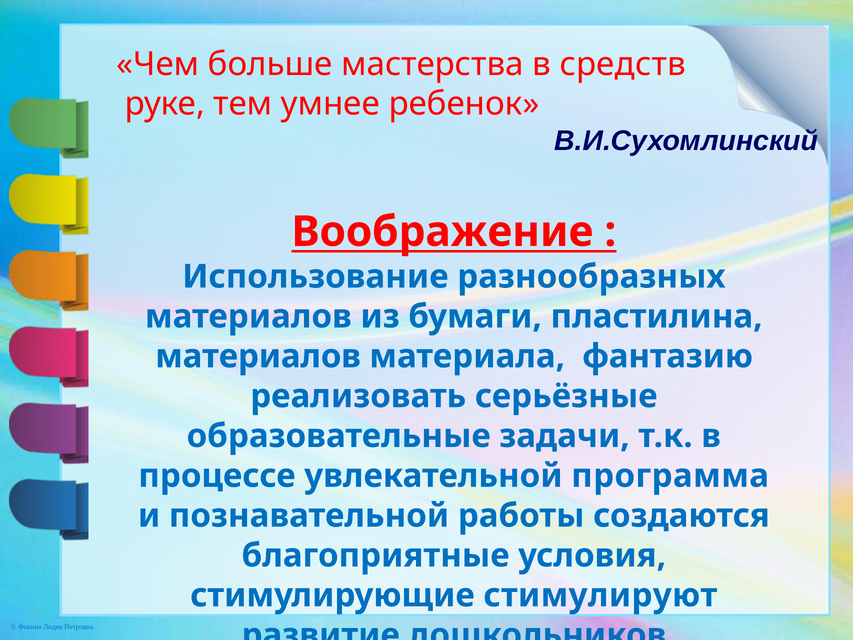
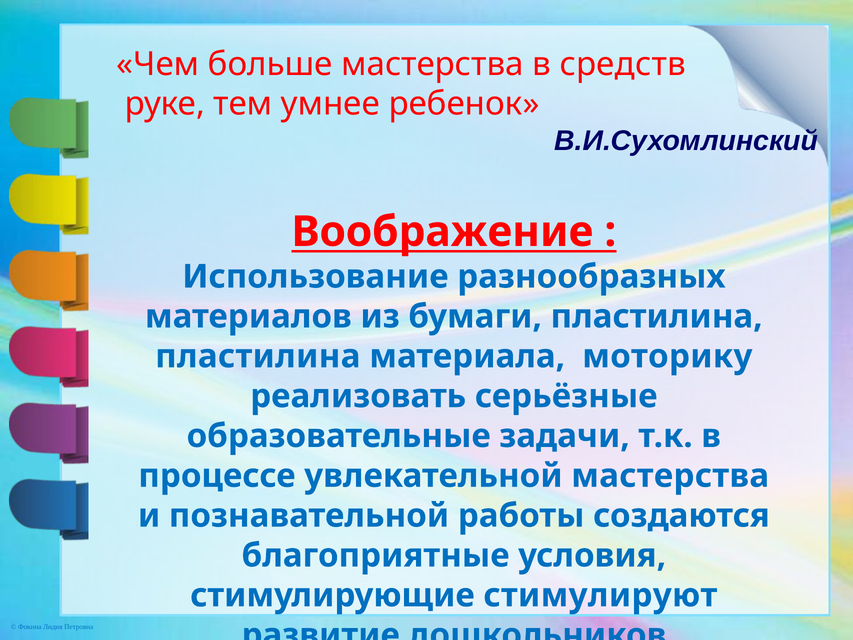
материалов: материалов -> пластилина (258, 356)
фантазию: фантазию -> моторику (667, 356)
увлекательной программа: программа -> мастерства (670, 476)
